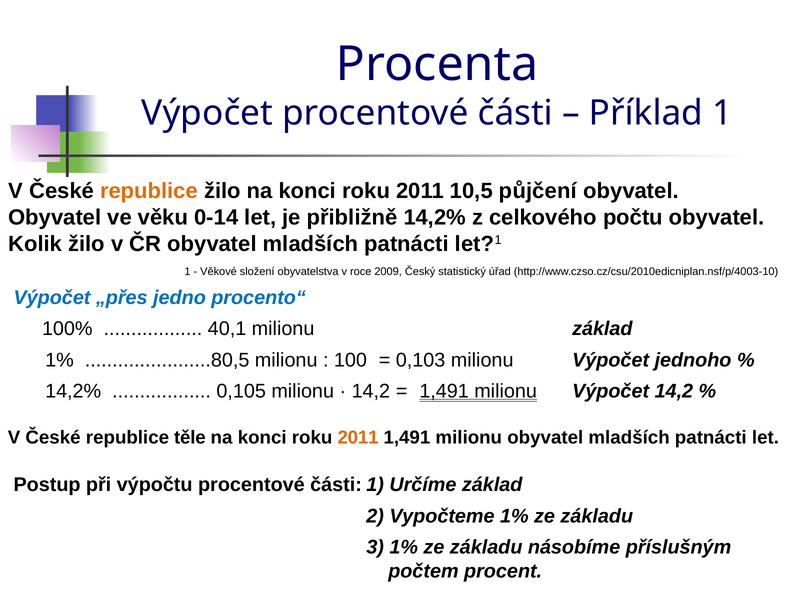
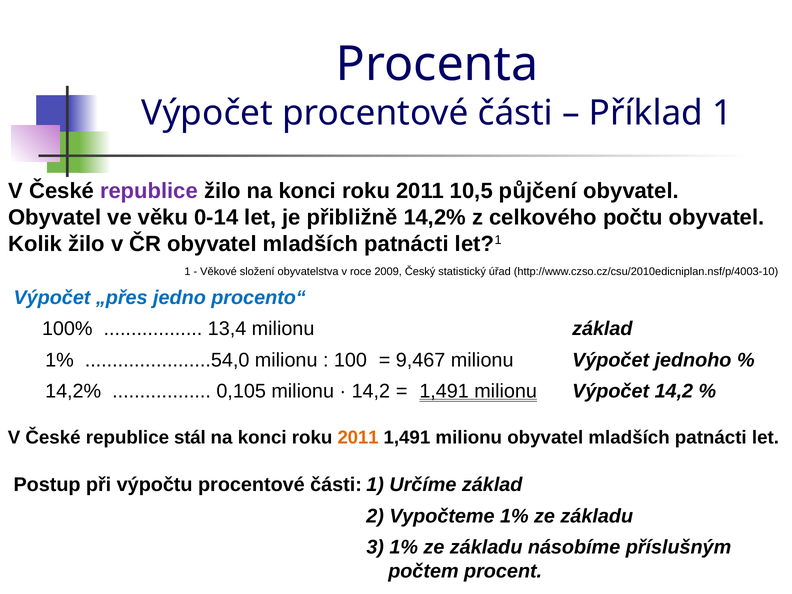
republice colour: orange -> purple (149, 191)
40,1: 40,1 -> 13,4 (227, 329)
.......................80,5: .......................80,5 -> .......................54,0 (167, 360)
0,103: 0,103 -> 9,467 (421, 360)
těle: těle -> stál (190, 437)
